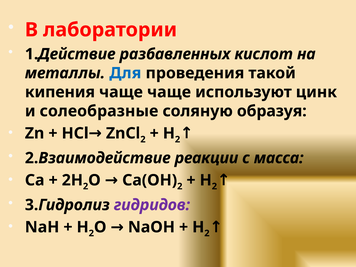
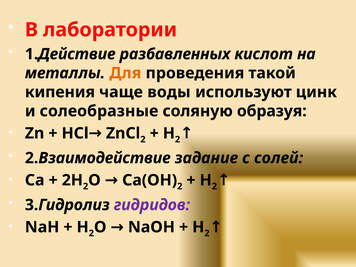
Для colour: blue -> orange (125, 73)
чаще чаще: чаще -> воды (169, 92)
реакции: реакции -> задание (206, 158)
масса: масса -> солей (279, 158)
